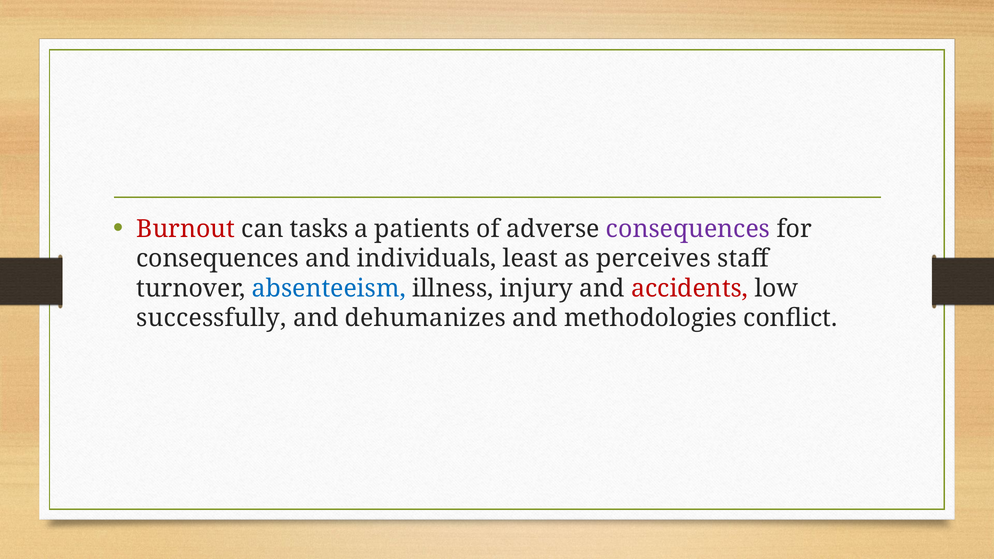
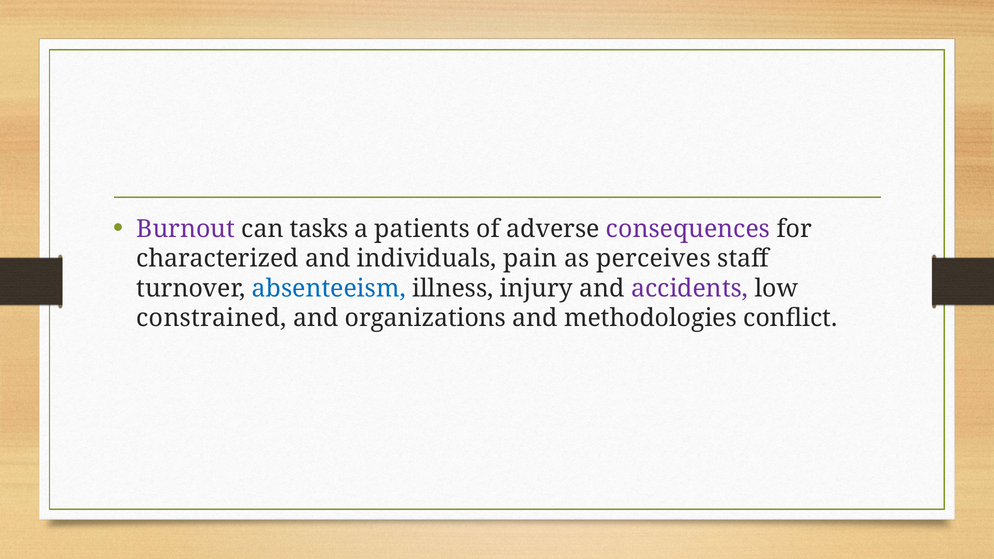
Burnout colour: red -> purple (186, 229)
consequences: consequences -> characterized (218, 259)
least: least -> pain (530, 259)
accidents colour: red -> purple (690, 288)
successfully: successfully -> constrained (211, 318)
dehumanizes: dehumanizes -> organizations (425, 318)
